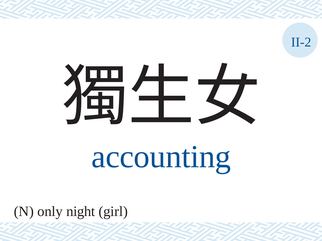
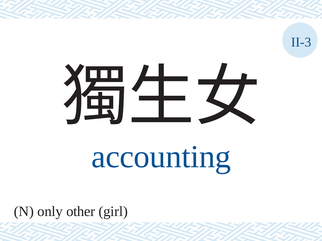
II-2: II-2 -> II-3 (301, 42)
night: night -> other (81, 212)
